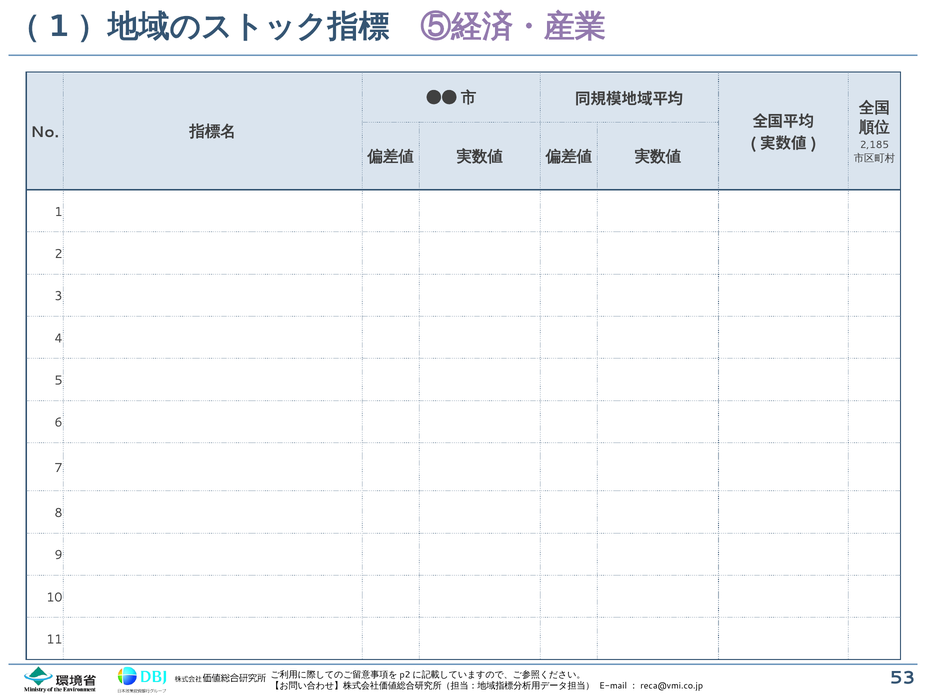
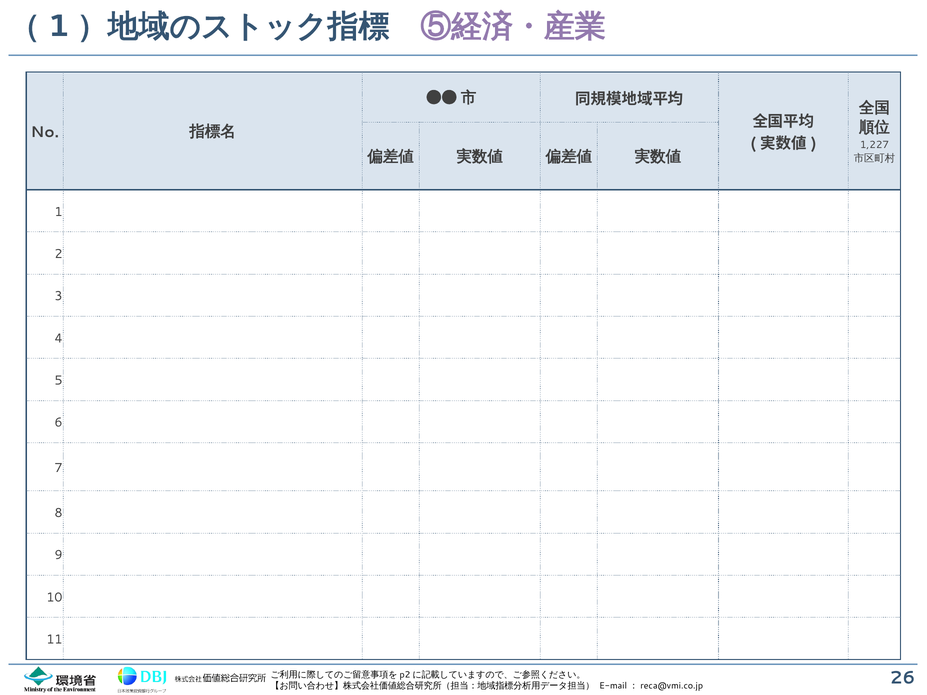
2,185: 2,185 -> 1,227 (874, 145)
53: 53 -> 26 (902, 678)
